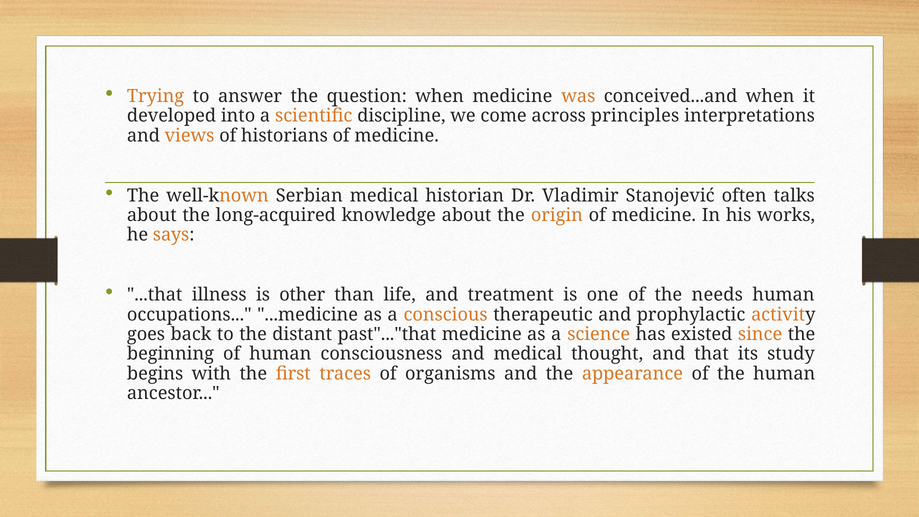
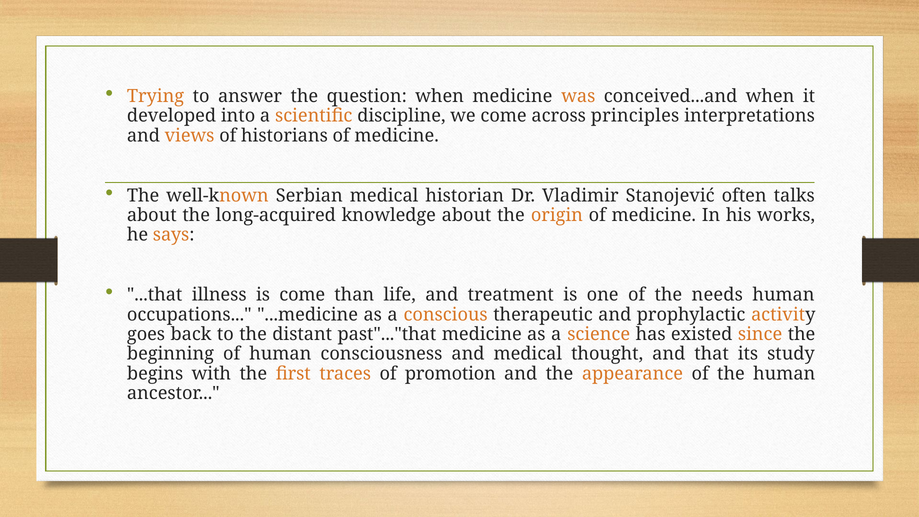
is other: other -> come (302, 295)
organisms: organisms -> promotion (450, 373)
